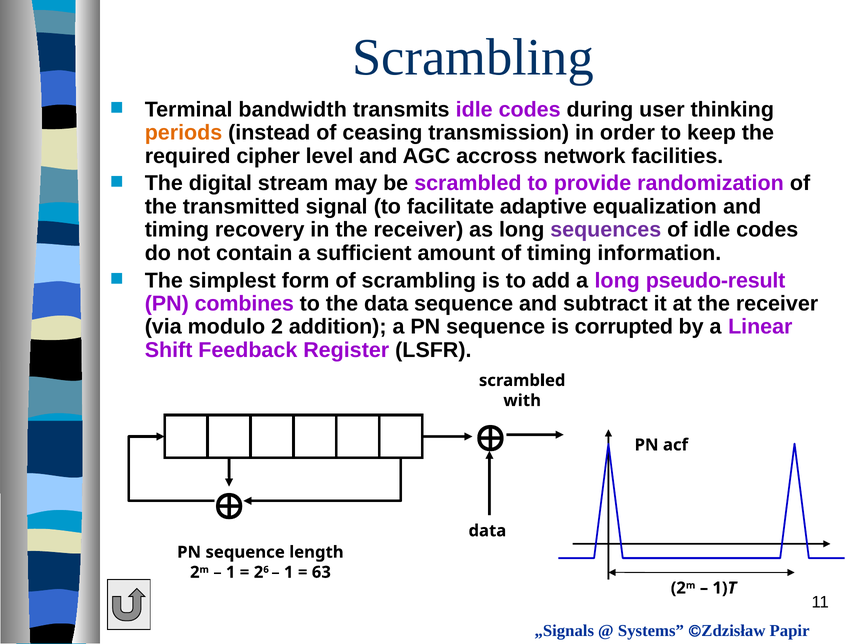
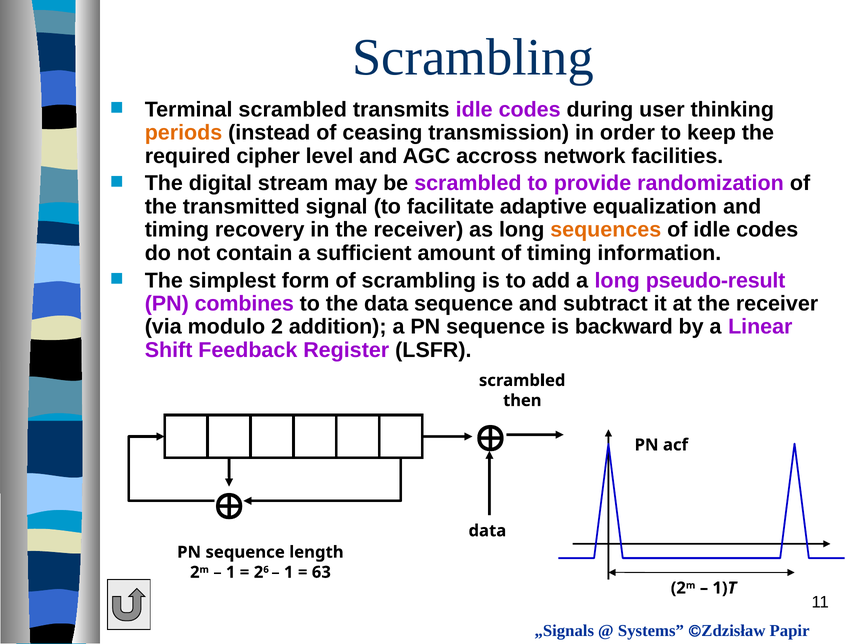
Terminal bandwidth: bandwidth -> scrambled (293, 110)
sequences colour: purple -> orange (606, 230)
corrupted: corrupted -> backward (624, 327)
with: with -> then (522, 401)
